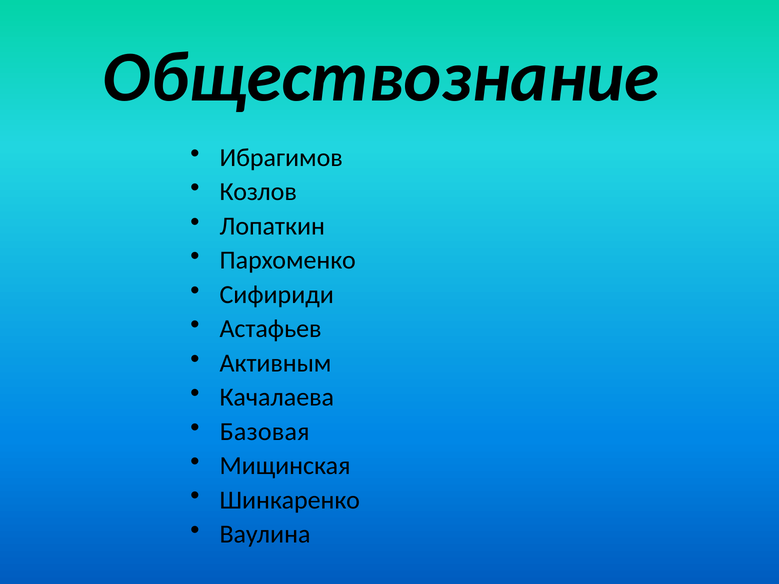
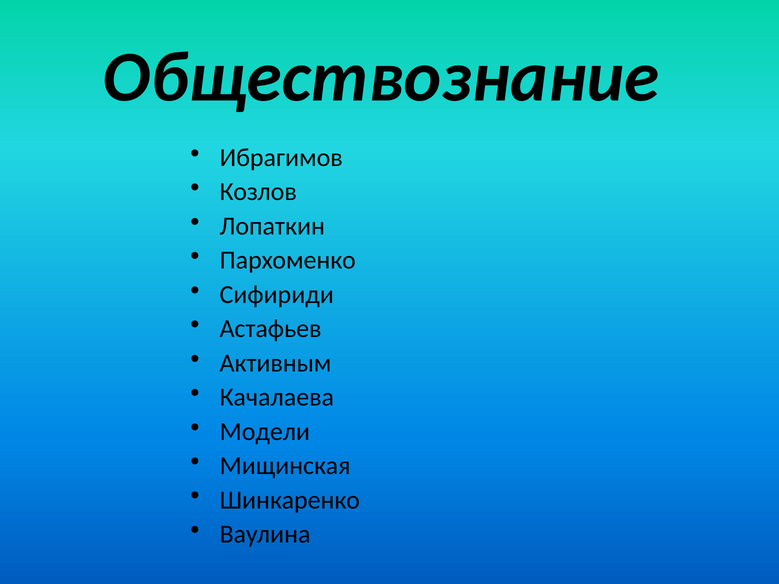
Базовая: Базовая -> Модели (265, 432)
